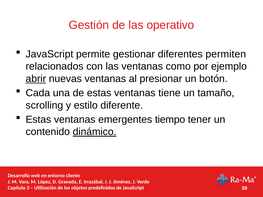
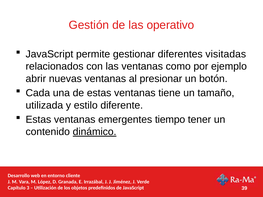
permiten: permiten -> visitadas (226, 54)
abrir underline: present -> none (36, 79)
scrolling: scrolling -> utilizada (44, 105)
